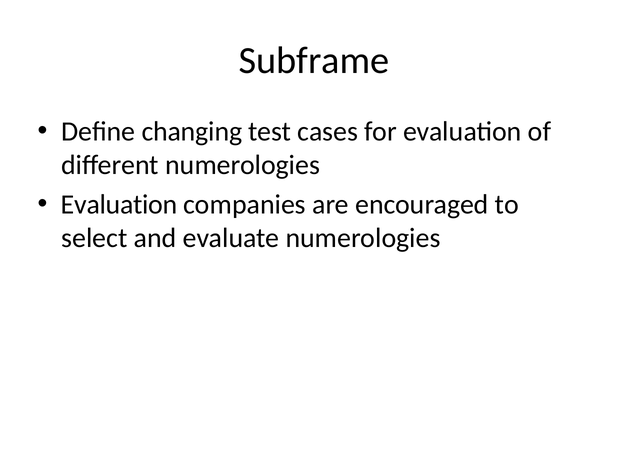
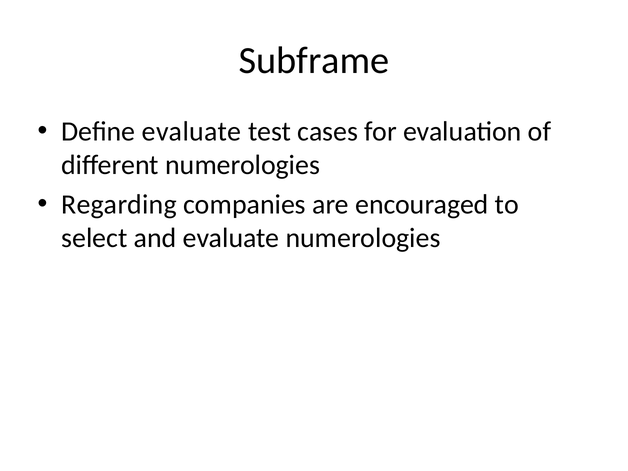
Define changing: changing -> evaluate (192, 132)
Evaluation: Evaluation -> Regarding (119, 204)
